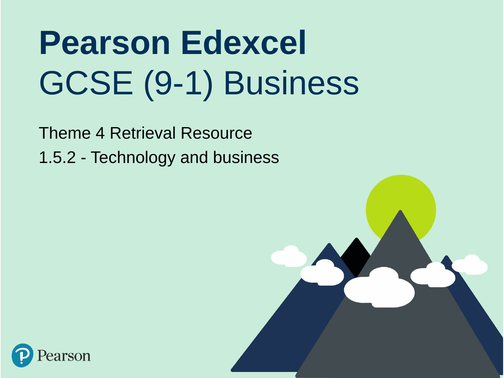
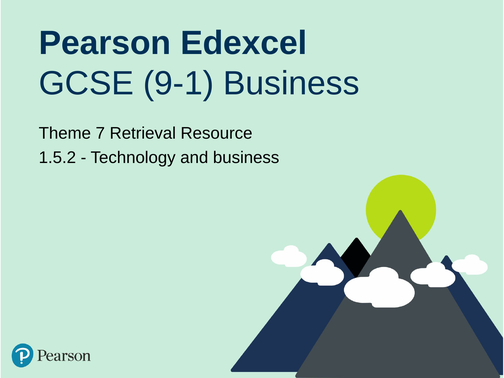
4: 4 -> 7 (100, 133)
